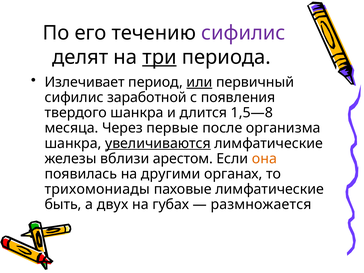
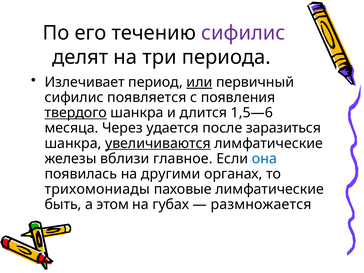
три underline: present -> none (159, 57)
заработной: заработной -> появляется (147, 97)
твердого underline: none -> present (76, 113)
1,5—8: 1,5—8 -> 1,5—6 (252, 113)
первые: первые -> удается (173, 128)
организма: организма -> заразиться (283, 128)
арестом: арестом -> главное (183, 159)
она colour: orange -> blue (264, 159)
двух: двух -> этом (113, 205)
